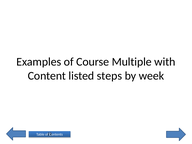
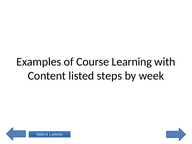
Multiple: Multiple -> Learning (132, 62)
